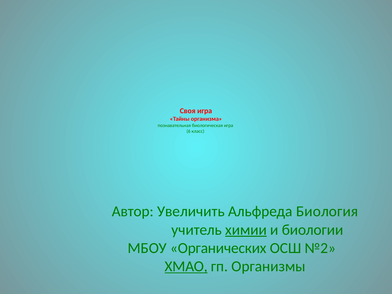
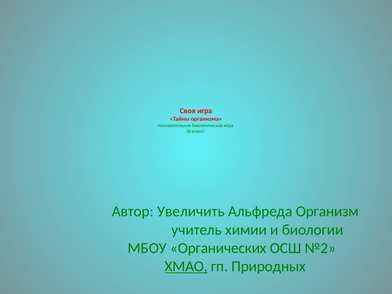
Биология: Биология -> Организм (327, 211)
химии underline: present -> none (246, 230)
Организмы: Организмы -> Природных (269, 266)
